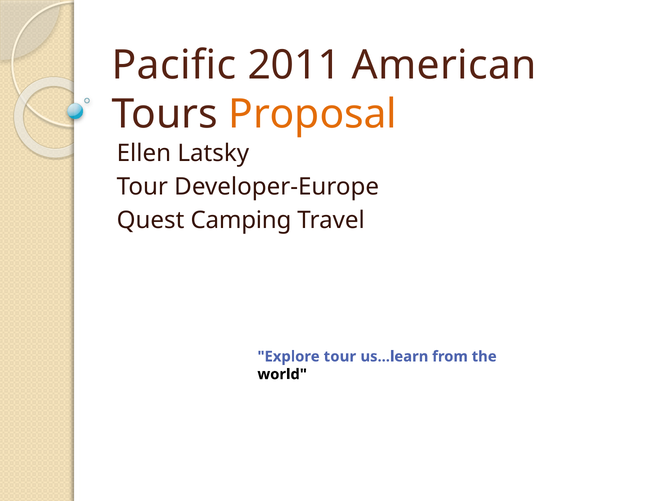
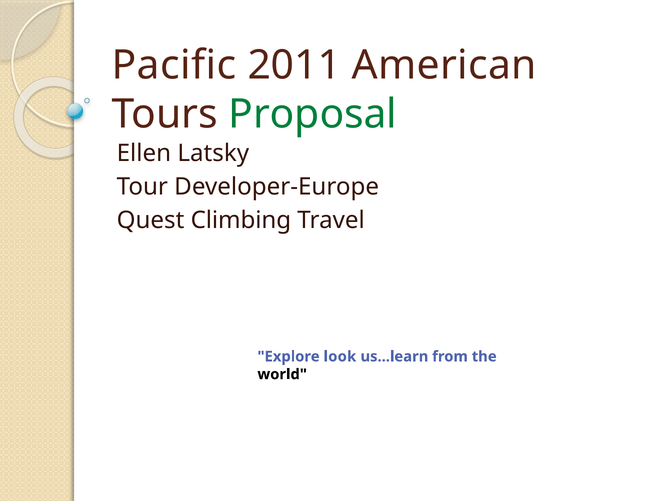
Proposal colour: orange -> green (313, 115)
Camping: Camping -> Climbing (241, 221)
Explore tour: tour -> look (340, 357)
